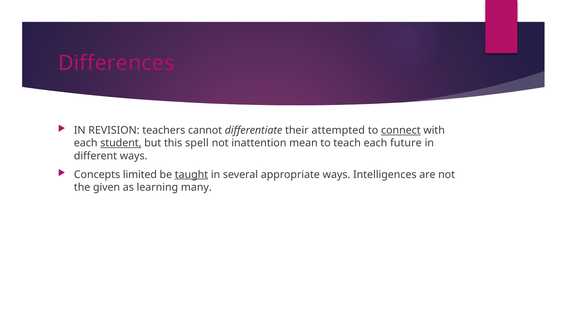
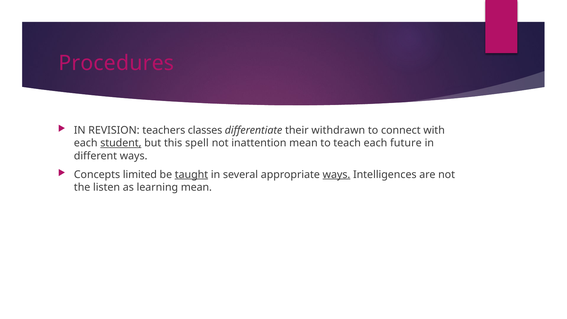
Differences: Differences -> Procedures (116, 63)
cannot: cannot -> classes (205, 130)
attempted: attempted -> withdrawn (338, 130)
connect underline: present -> none (401, 130)
ways underline: none -> present (336, 175)
given: given -> listen (107, 187)
learning many: many -> mean (196, 187)
